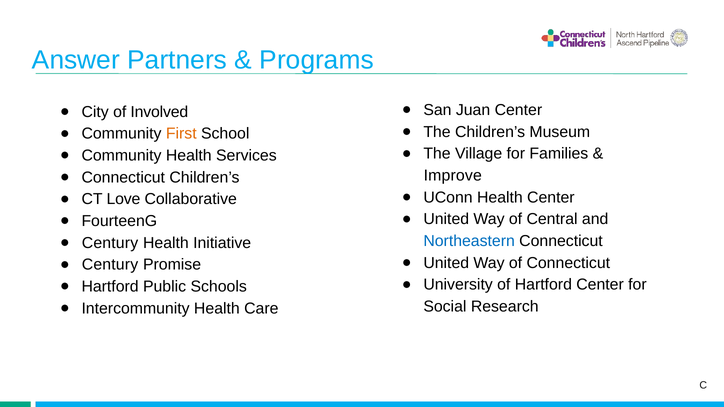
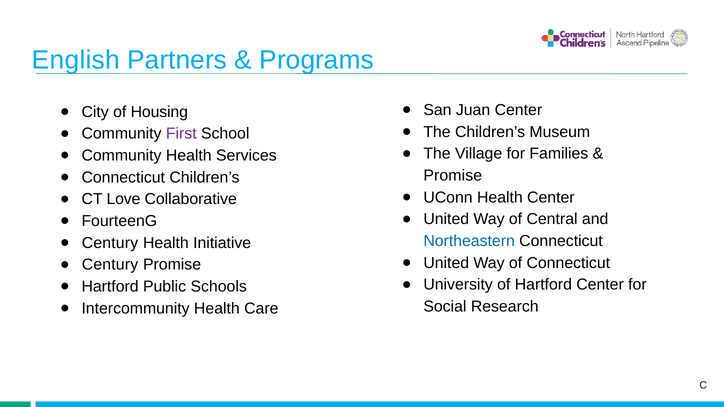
Answer: Answer -> English (76, 60)
Involved: Involved -> Housing (159, 112)
First colour: orange -> purple (181, 134)
Improve: Improve -> Promise (453, 176)
